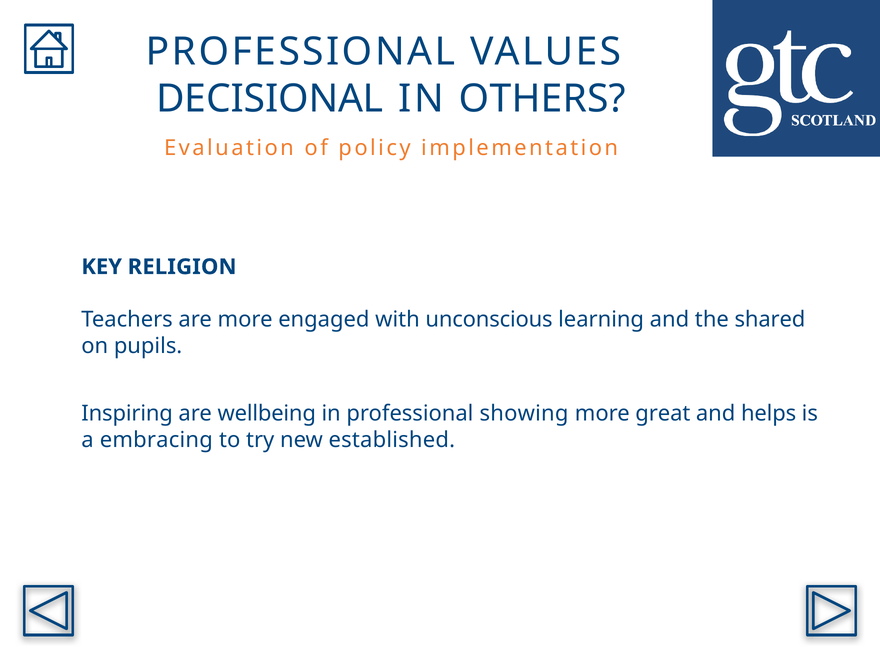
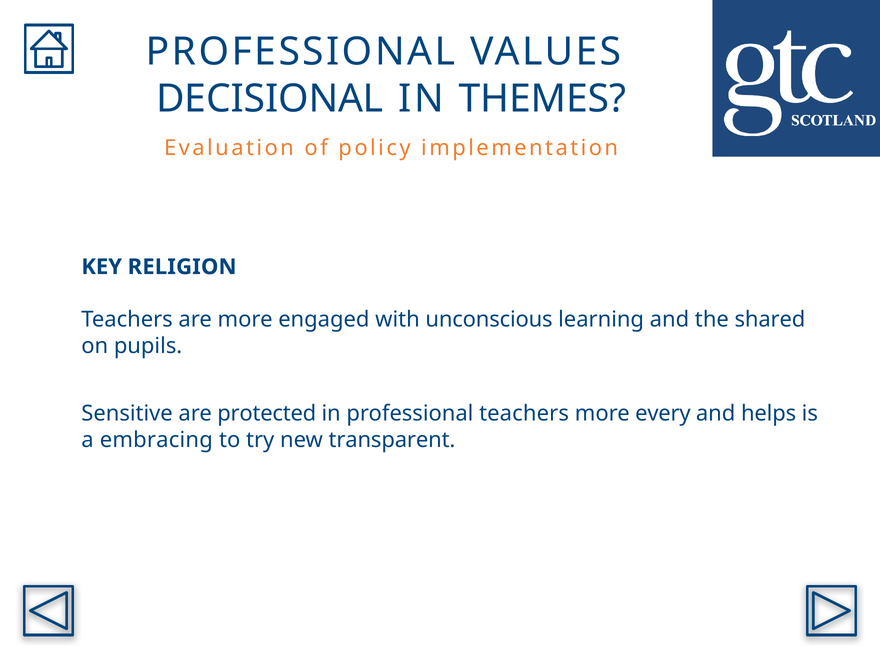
OTHERS: OTHERS -> THEMES (543, 99)
Inspiring: Inspiring -> Sensitive (127, 414)
wellbeing: wellbeing -> protected (267, 414)
professional showing: showing -> teachers (524, 414)
great: great -> every (663, 414)
established: established -> transparent (392, 440)
